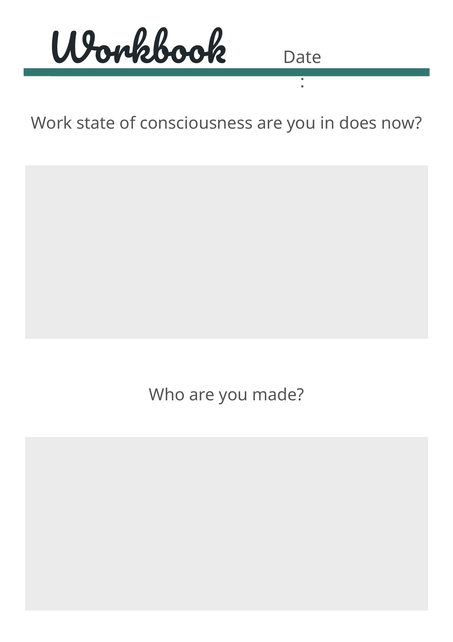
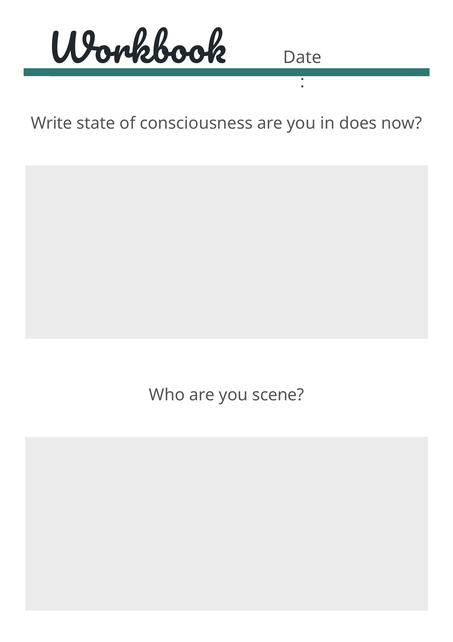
Work: Work -> Write (51, 123)
made: made -> scene (278, 394)
